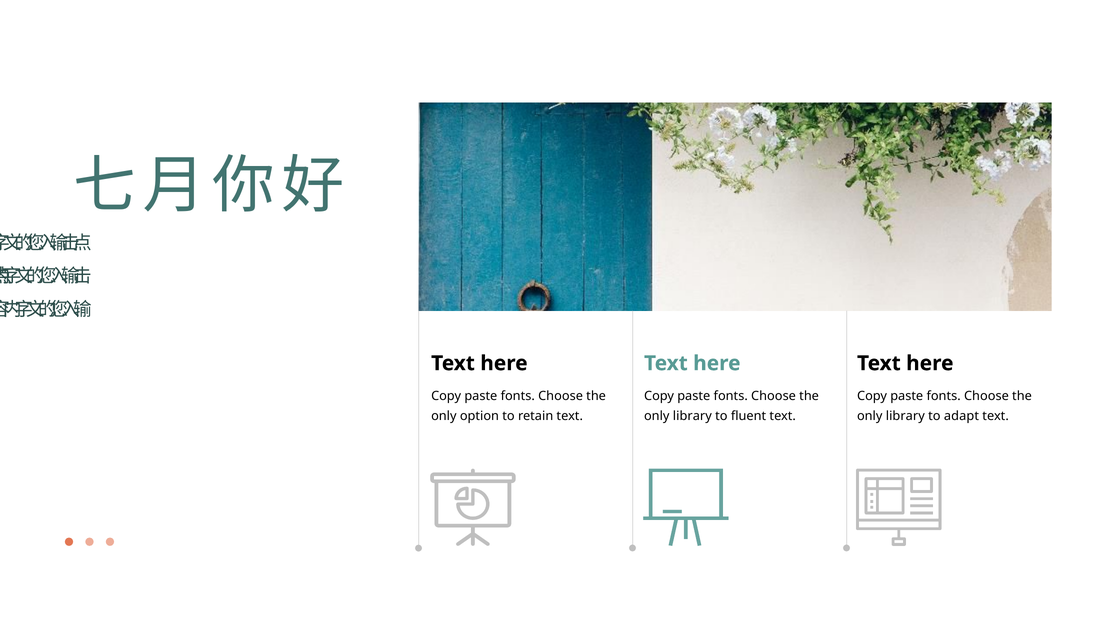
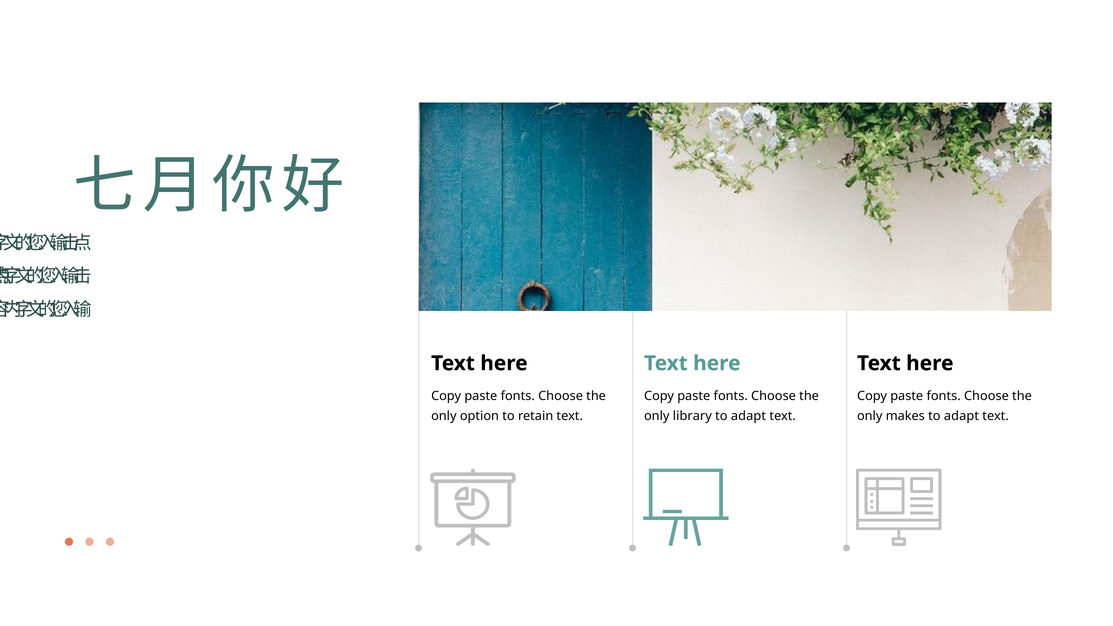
fluent: fluent -> adapt (748, 416)
library: library -> makes (905, 416)
